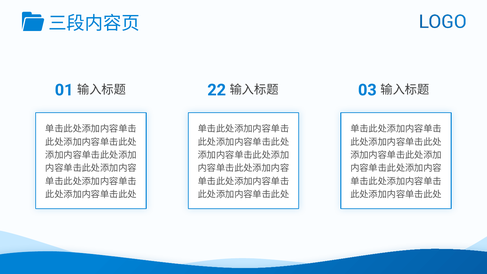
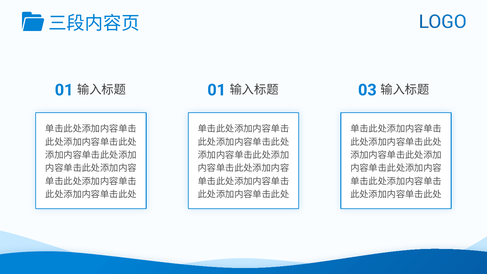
22: 22 -> 01 (217, 90)
